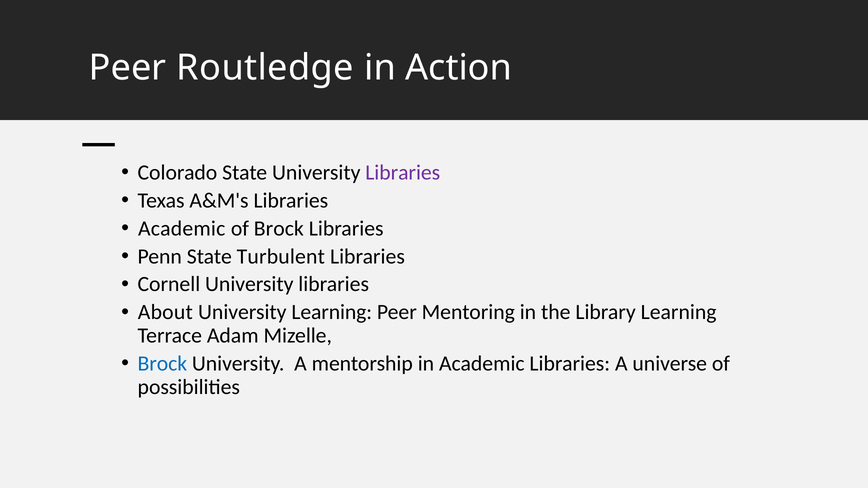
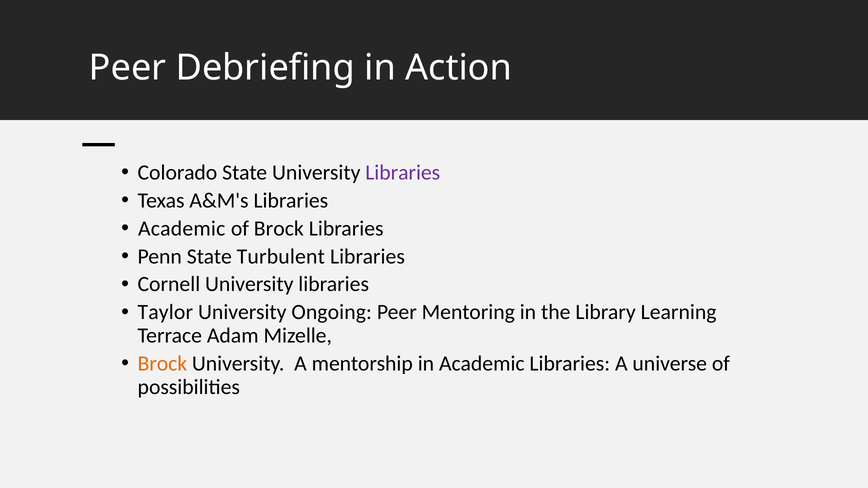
Routledge: Routledge -> Debriefing (265, 68)
About: About -> Taylor (165, 312)
University Learning: Learning -> Ongoing (332, 312)
Brock colour: blue -> orange (162, 364)
